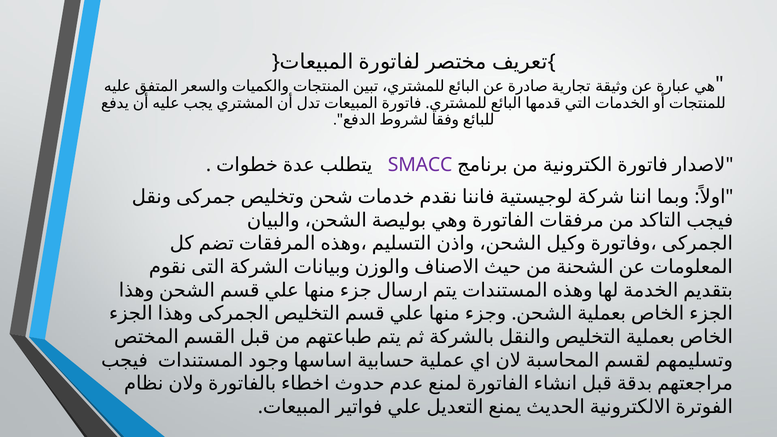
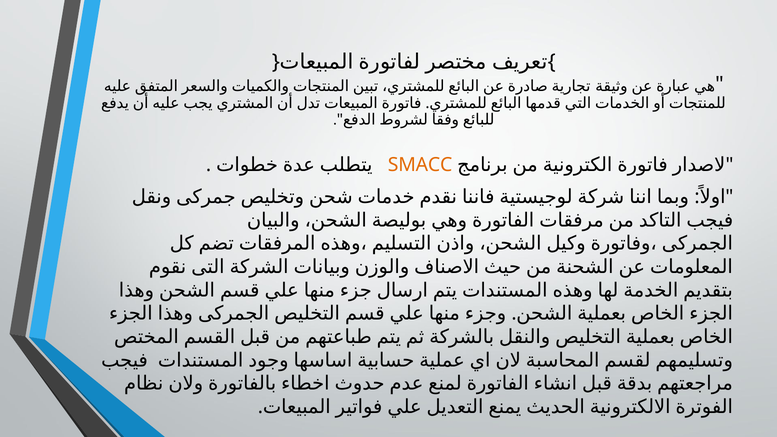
SMACC colour: purple -> orange (420, 165)
